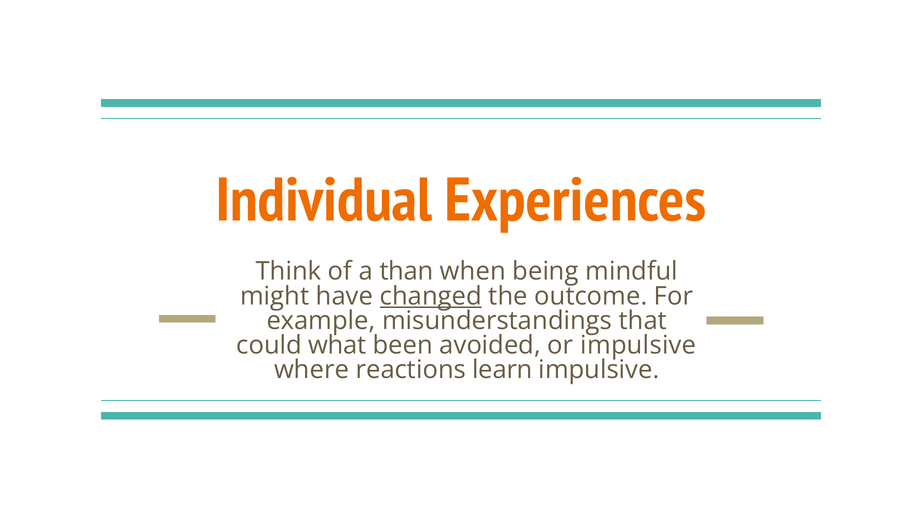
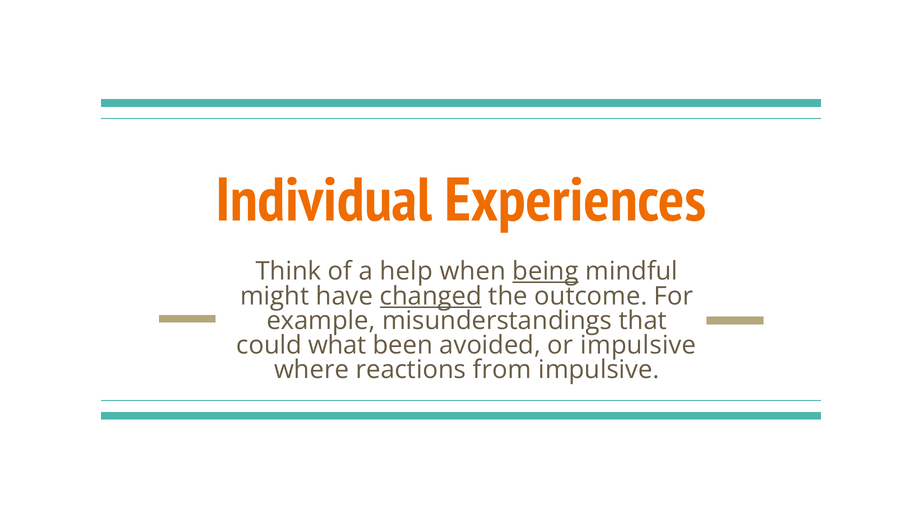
than: than -> help (406, 271)
being underline: none -> present (546, 271)
learn: learn -> from (502, 370)
